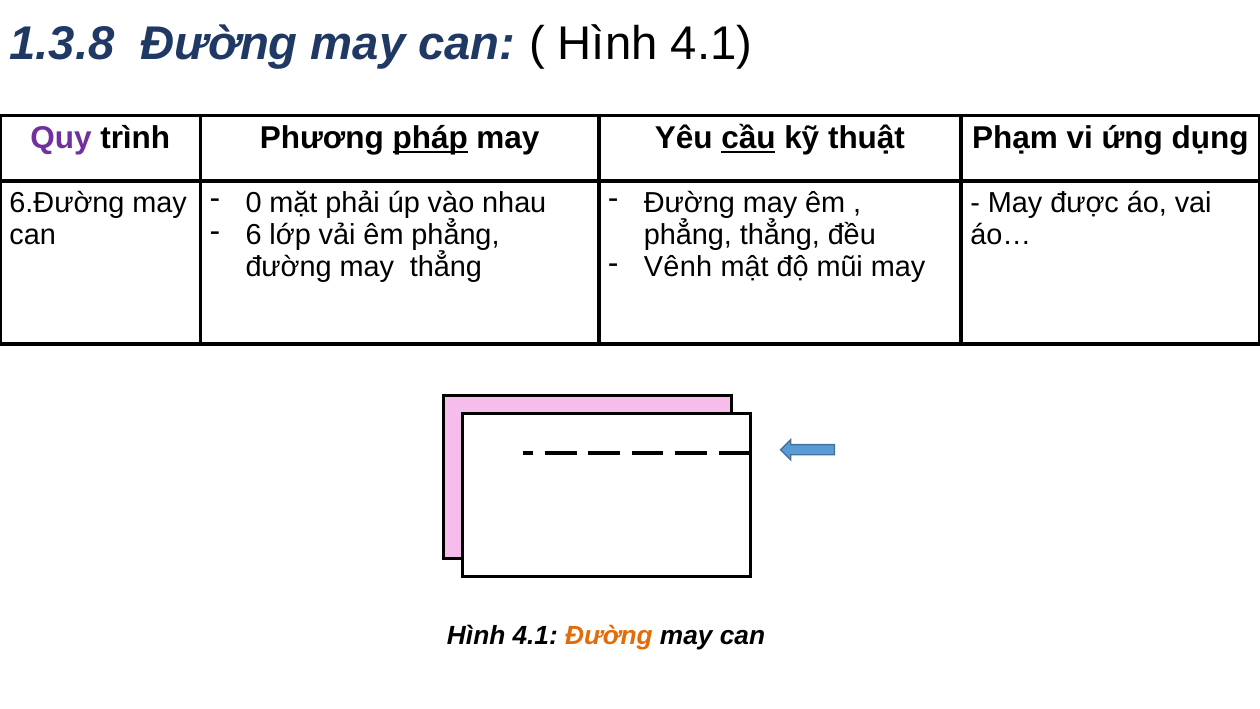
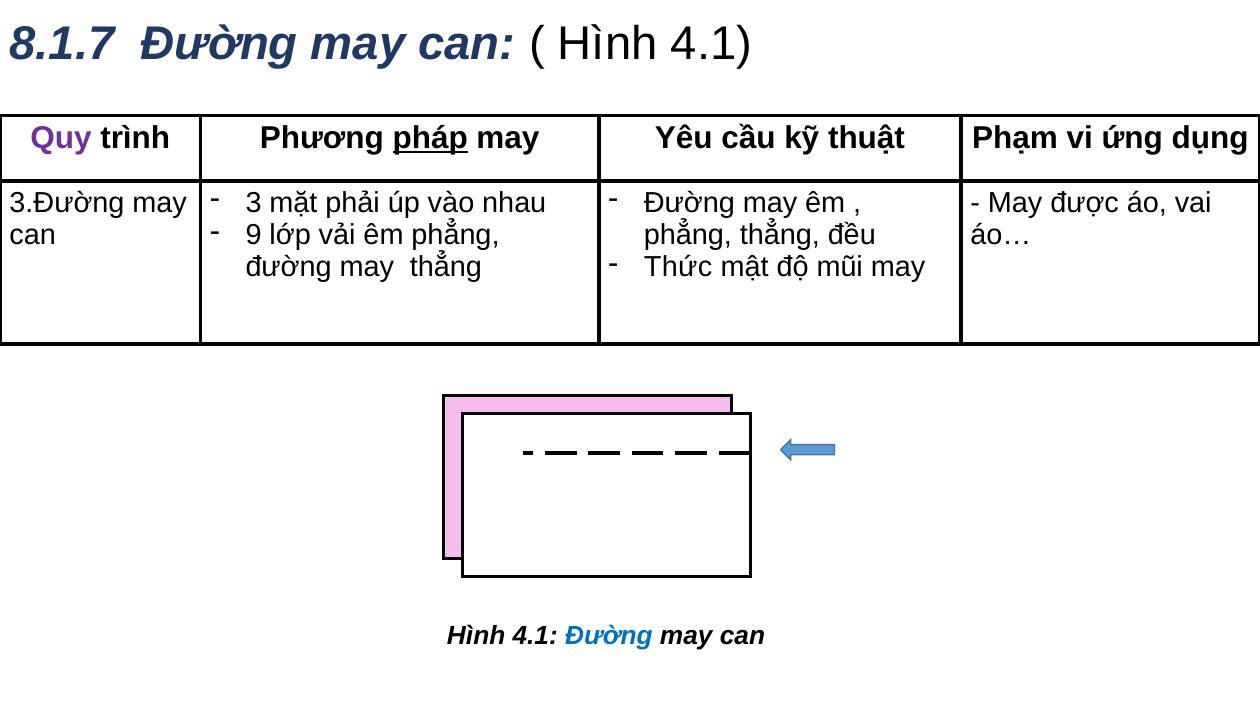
1.3.8: 1.3.8 -> 8.1.7 (62, 44)
cầu underline: present -> none (748, 138)
0: 0 -> 3 (254, 202)
6.Đường: 6.Đường -> 3.Đường (67, 202)
6: 6 -> 9 (254, 235)
Vênh: Vênh -> Thức (678, 267)
Đường colour: orange -> blue (609, 636)
